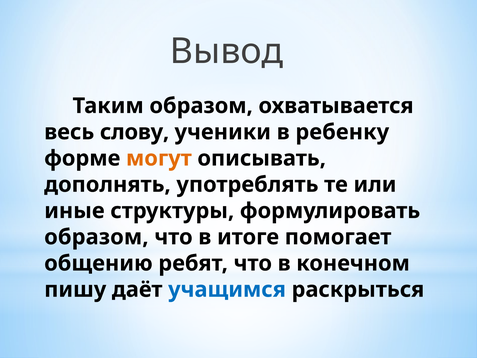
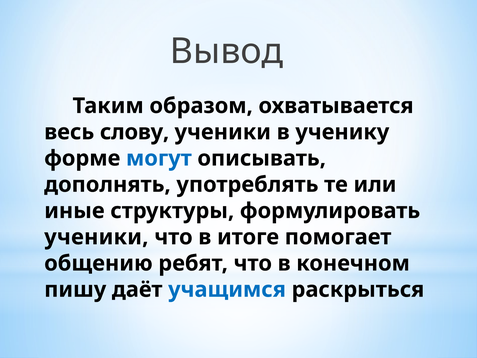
ребенку: ребенку -> ученику (342, 132)
могут colour: orange -> blue (159, 158)
образом: образом -> ученики (96, 237)
